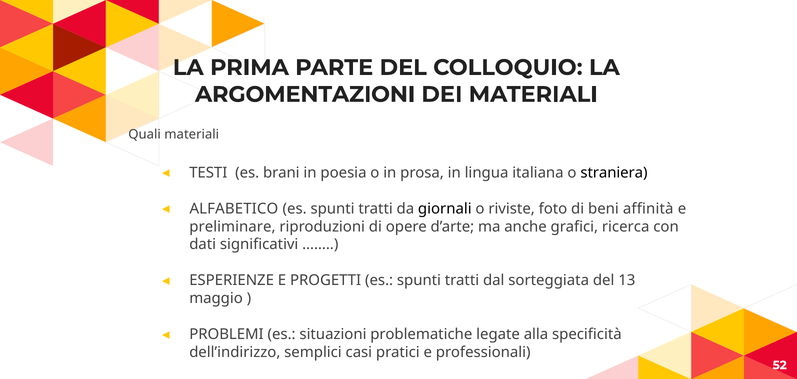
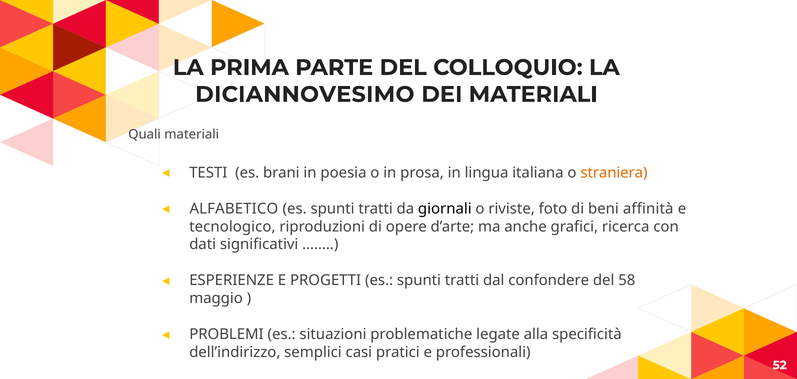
ARGOMENTAZIONI: ARGOMENTAZIONI -> DICIANNOVESIMO (305, 95)
straniera colour: black -> orange (614, 173)
preliminare: preliminare -> tecnologico (232, 227)
sorteggiata: sorteggiata -> confondere (549, 281)
13: 13 -> 58 (627, 281)
